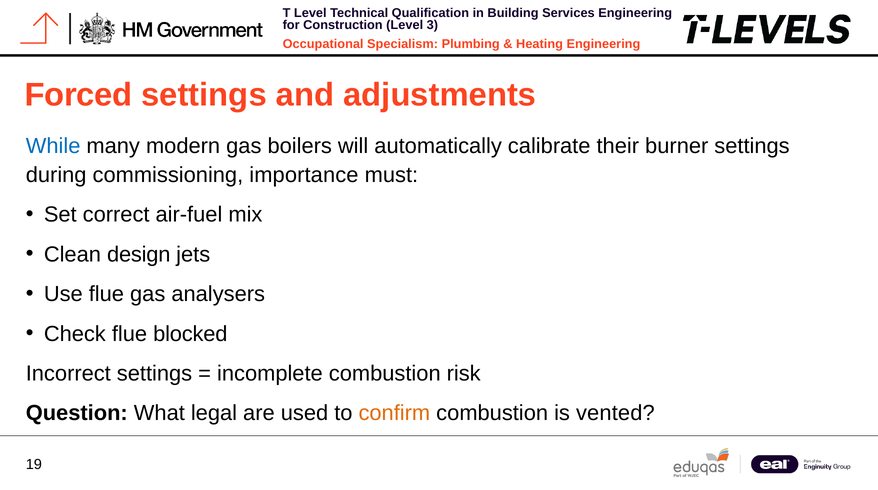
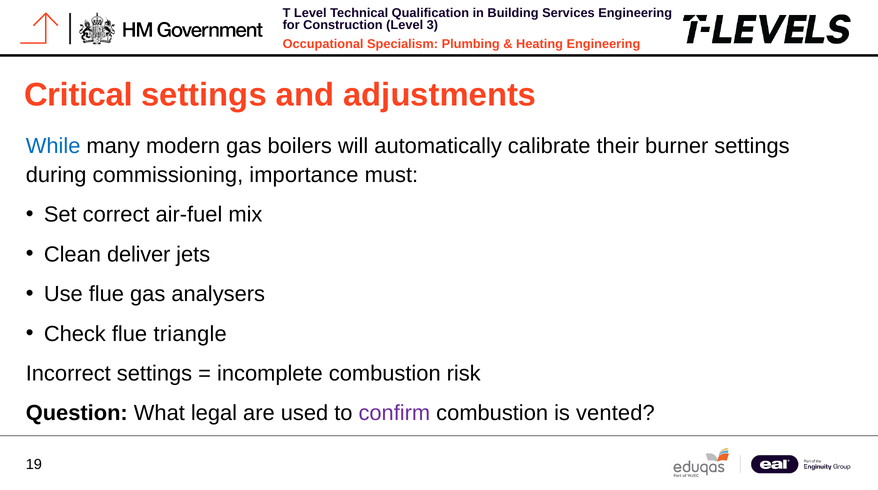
Forced: Forced -> Critical (78, 95)
design: design -> deliver (139, 255)
blocked: blocked -> triangle (190, 334)
confirm colour: orange -> purple (394, 414)
